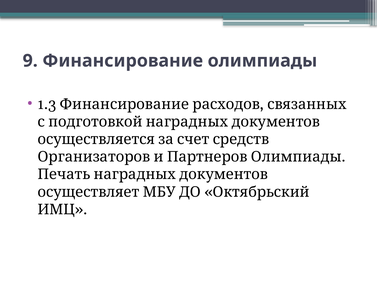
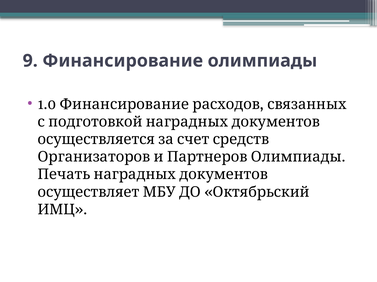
1.3: 1.3 -> 1.0 (47, 104)
